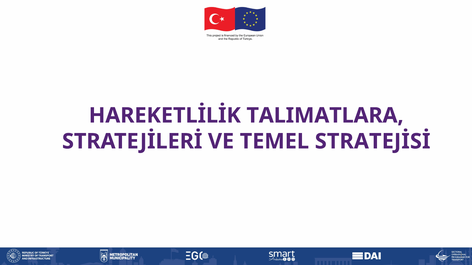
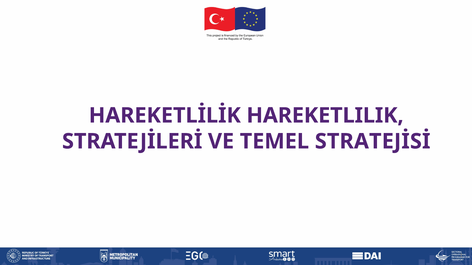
TALIMATLARA: TALIMATLARA -> HAREKETLILIK (325, 116)
